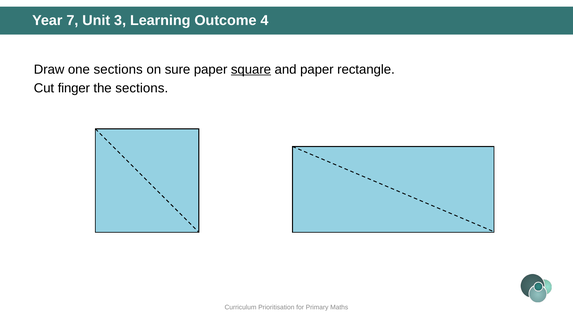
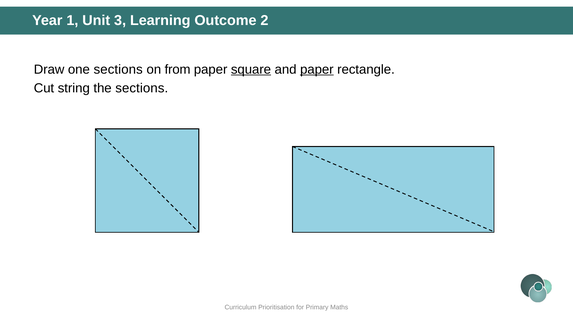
7: 7 -> 1 (72, 20)
4: 4 -> 2 (264, 20)
sure: sure -> from (178, 69)
paper underline: none -> present (317, 69)
finger: finger -> string (74, 88)
